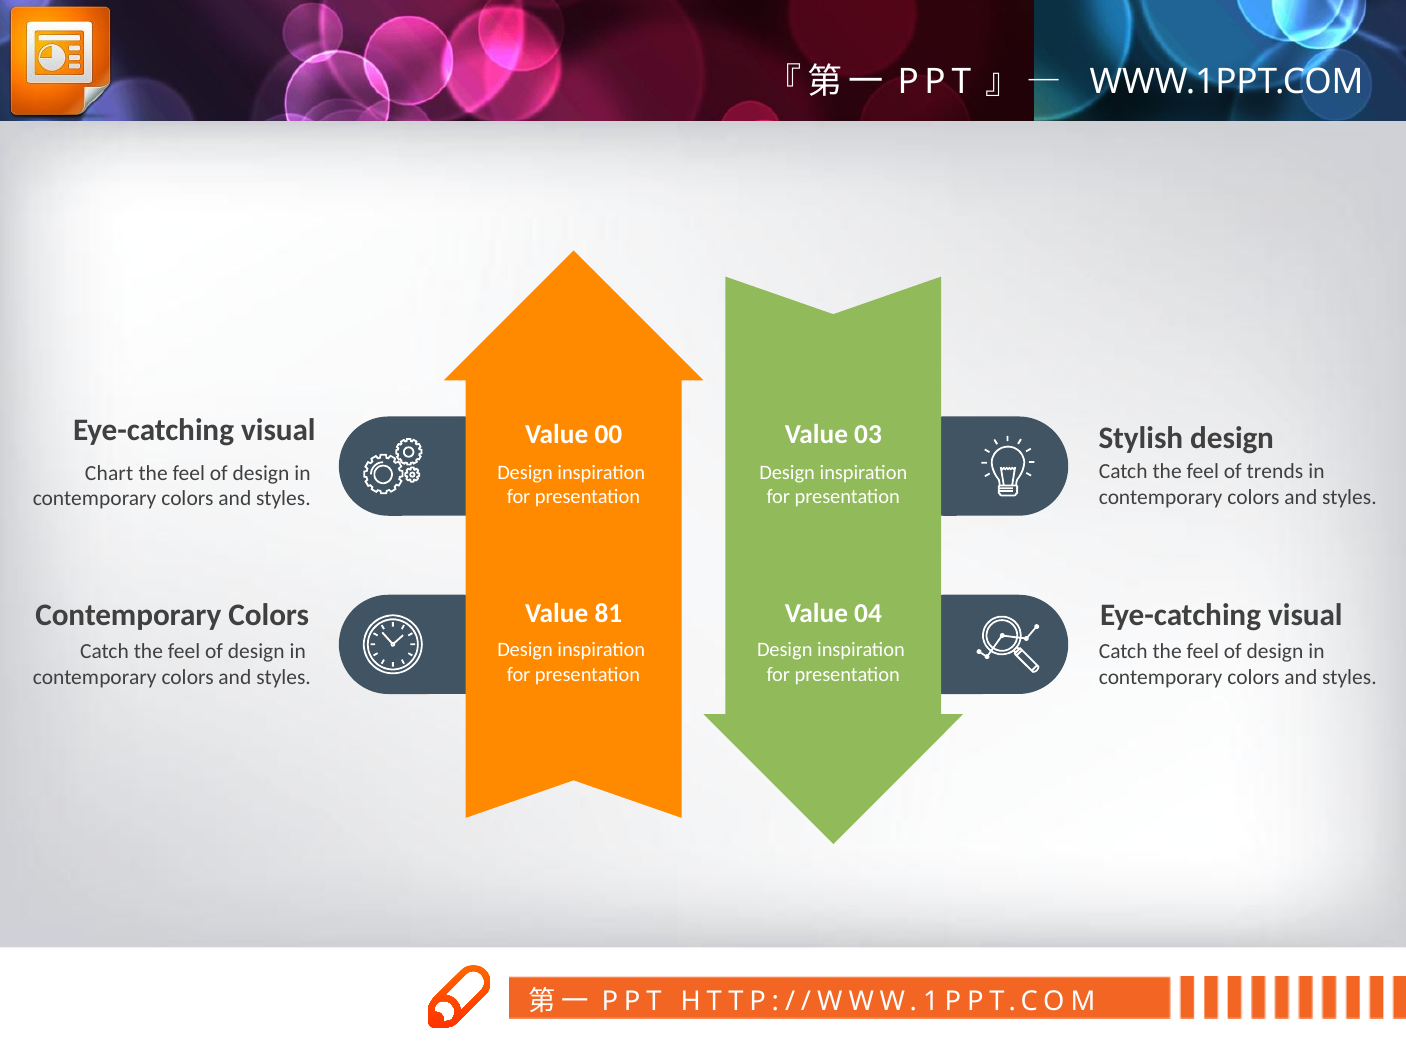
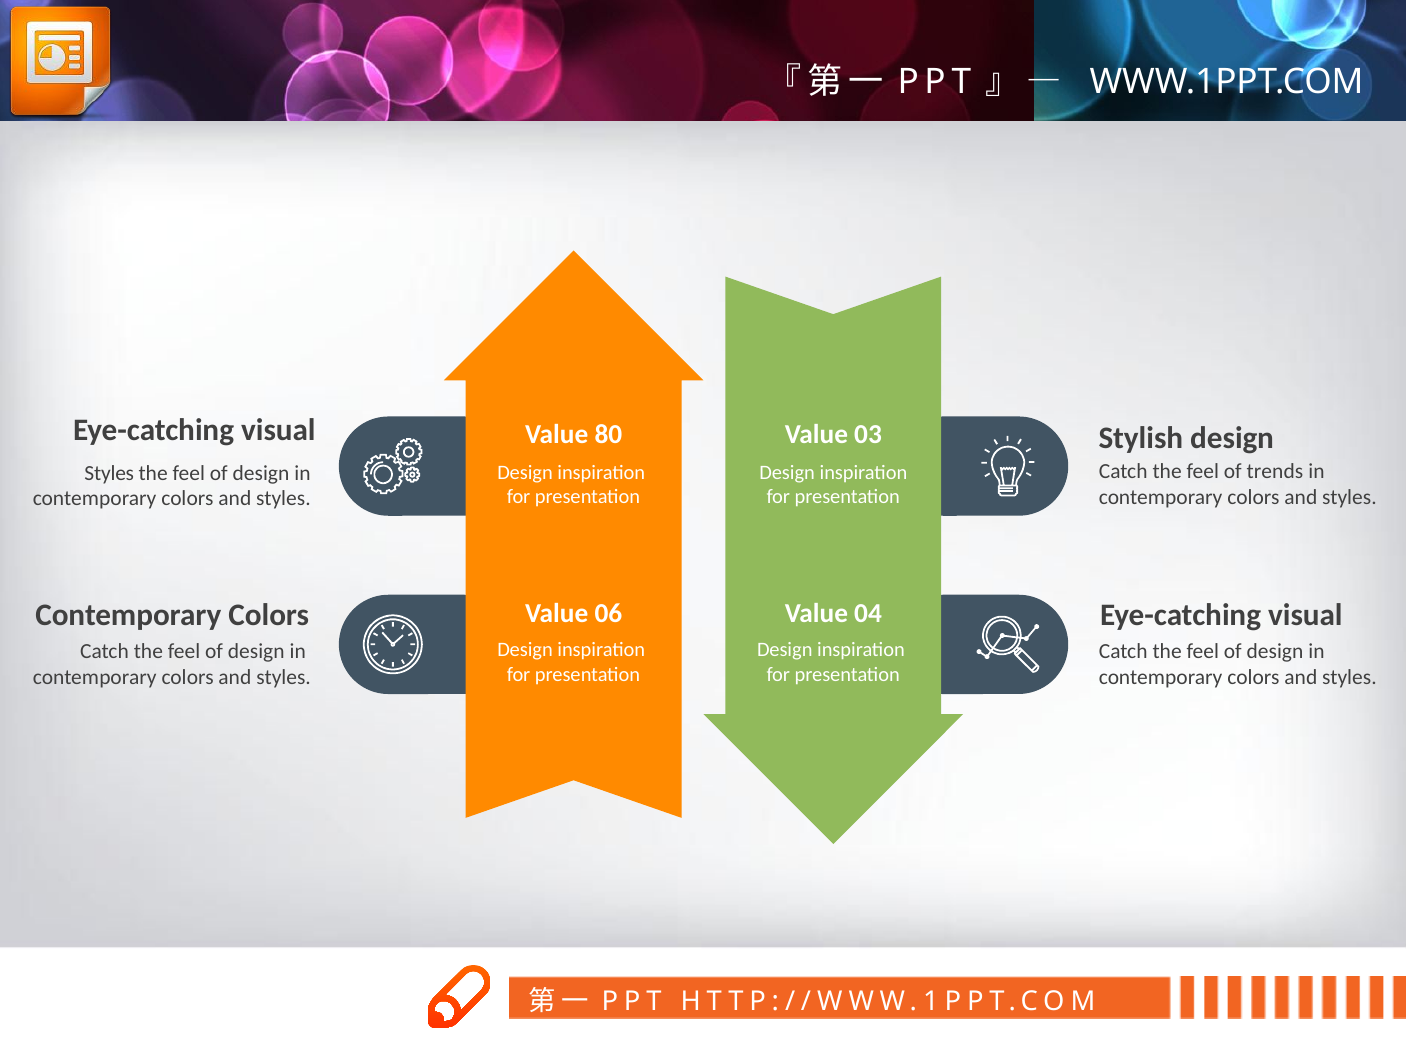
00: 00 -> 80 (608, 434)
Chart: Chart -> Styles (109, 473)
81: 81 -> 06 (608, 613)
